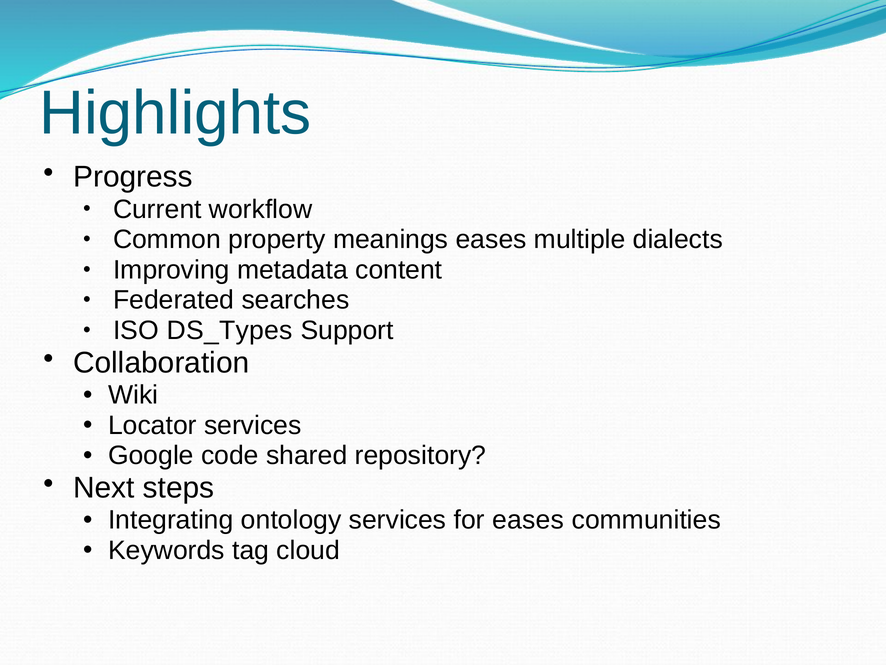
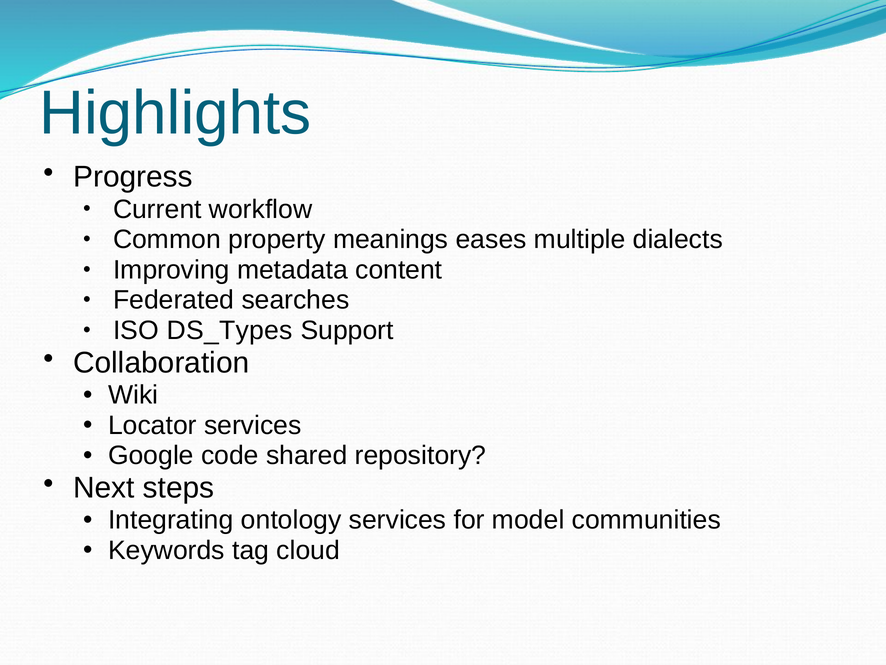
for eases: eases -> model (528, 520)
